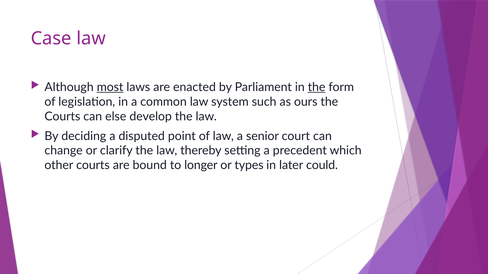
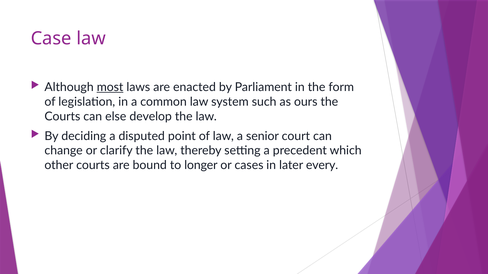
the underline: present -> none (317, 87)
types: types -> cases (249, 166)
could: could -> every (322, 166)
